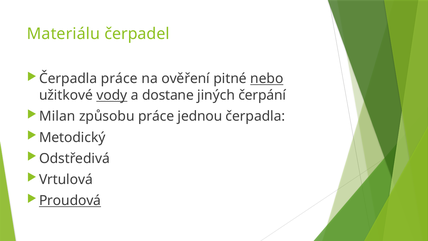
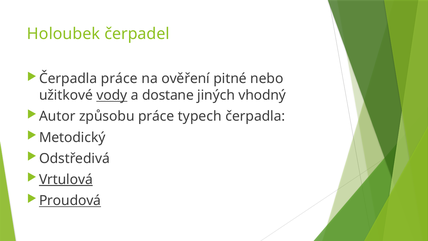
Materiálu: Materiálu -> Holoubek (64, 34)
nebo underline: present -> none (267, 79)
čerpání: čerpání -> vhodný (262, 95)
Milan: Milan -> Autor (57, 116)
jednou: jednou -> typech (200, 116)
Vrtulová underline: none -> present (66, 179)
